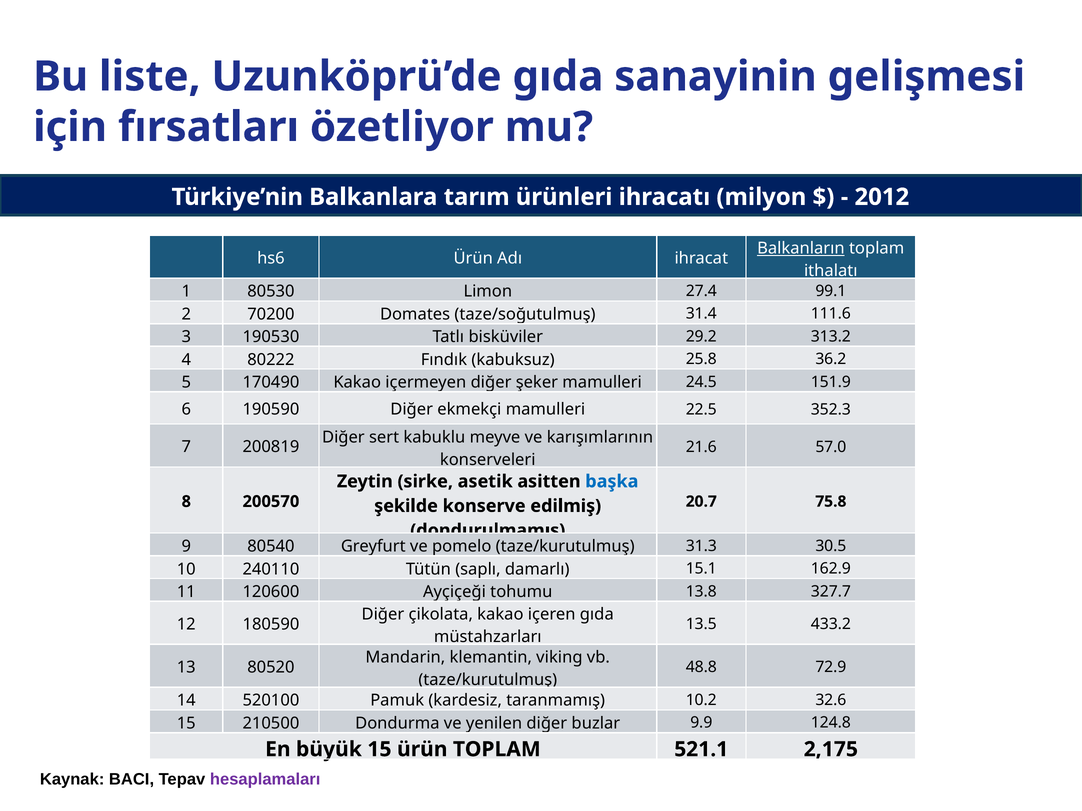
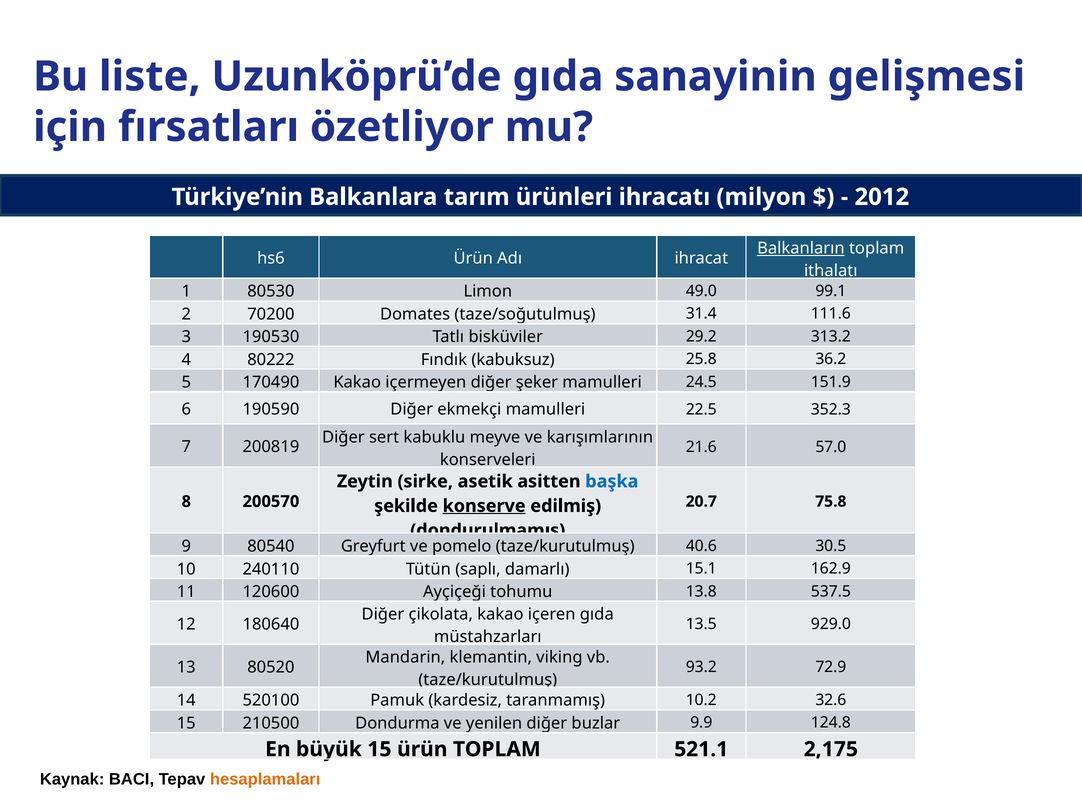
27.4: 27.4 -> 49.0 (701, 291)
konserve underline: none -> present (484, 506)
31.3: 31.3 -> 40.6 (701, 546)
327.7: 327.7 -> 537.5 (831, 592)
180590: 180590 -> 180640 (271, 625)
433.2: 433.2 -> 929.0 (831, 625)
48.8: 48.8 -> 93.2 (701, 668)
hesaplamaları colour: purple -> orange (265, 780)
